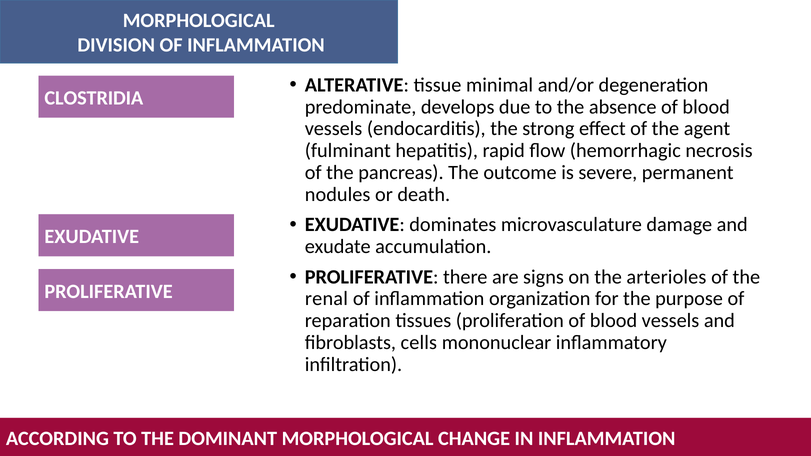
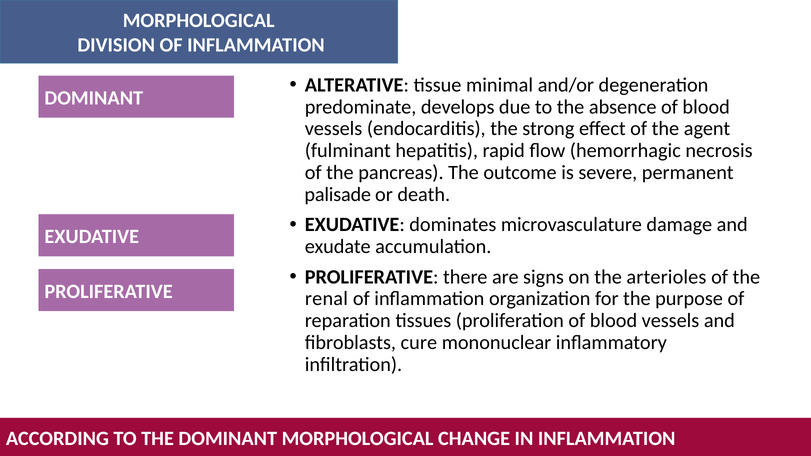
CLOSTRIDIA: CLOSTRIDIA -> DOMINANT (94, 98)
nodules: nodules -> palisade (338, 194)
cells: cells -> cure (419, 343)
